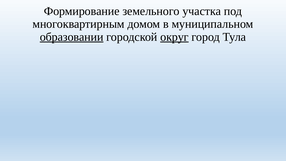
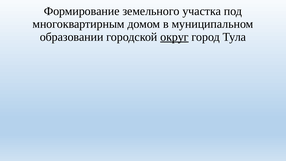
образовании underline: present -> none (72, 37)
